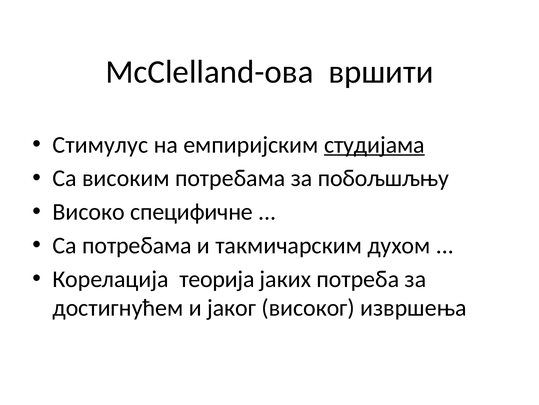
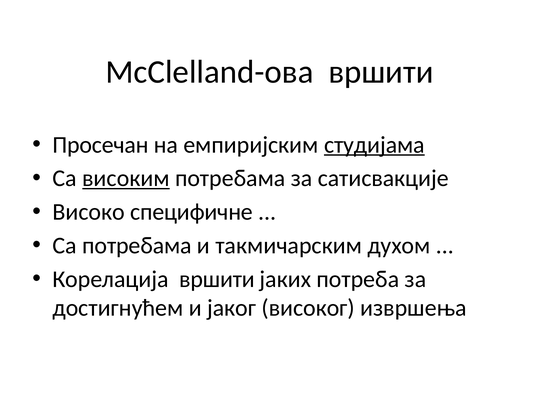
Стимулус: Стимулус -> Просечан (101, 145)
високим underline: none -> present (126, 178)
побољшљњу: побољшљњу -> сатисвакције (383, 178)
Корелација теорија: теорија -> вршити (217, 279)
